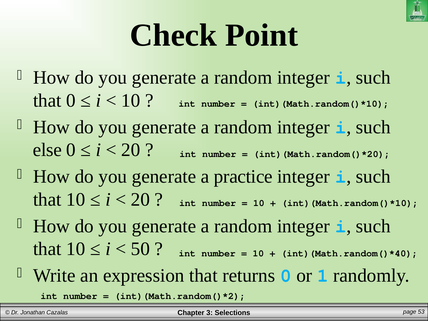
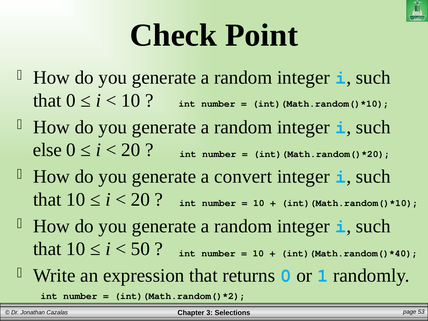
practice: practice -> convert (243, 177)
